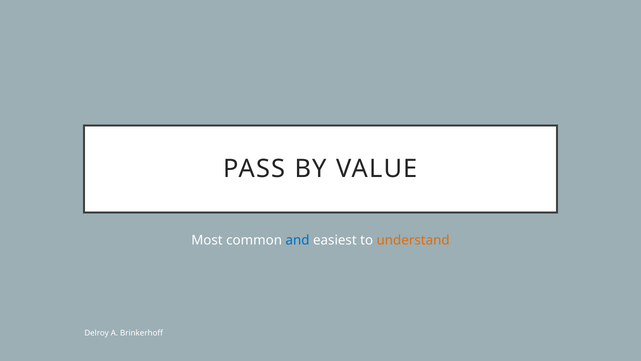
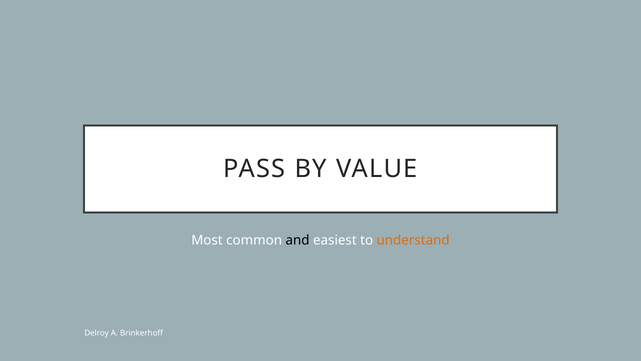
and colour: blue -> black (298, 240)
